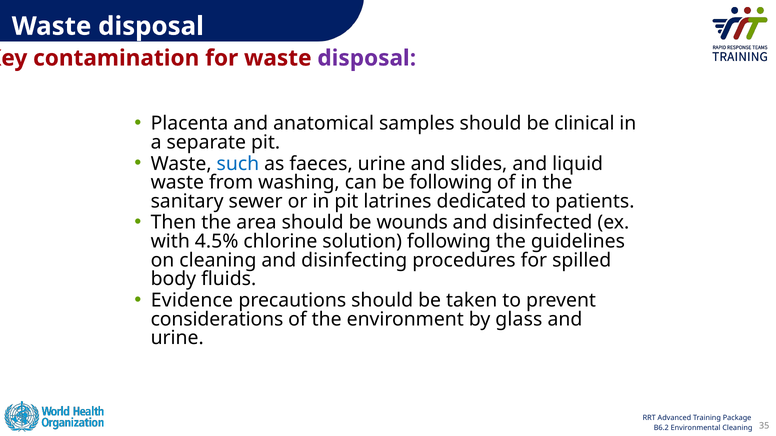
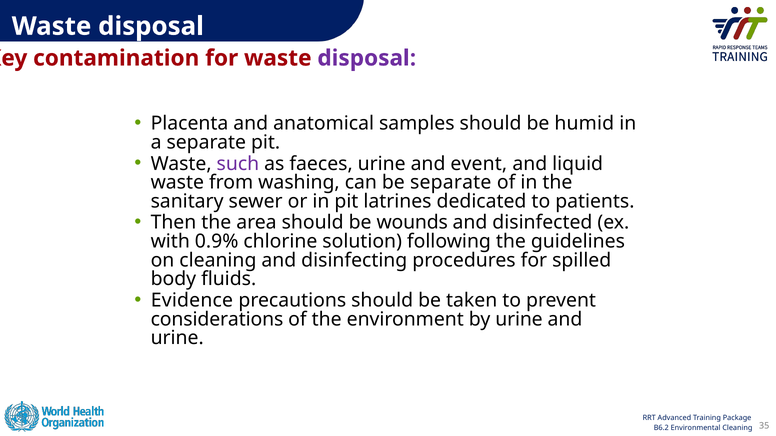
clinical: clinical -> humid (584, 124)
such colour: blue -> purple (238, 164)
slides: slides -> event (479, 164)
be following: following -> separate (451, 183)
4.5%: 4.5% -> 0.9% (217, 242)
by glass: glass -> urine (519, 320)
